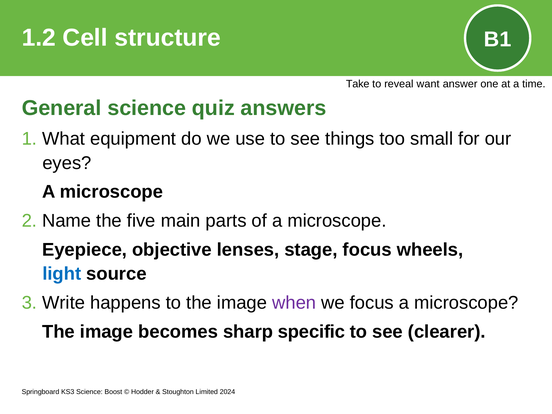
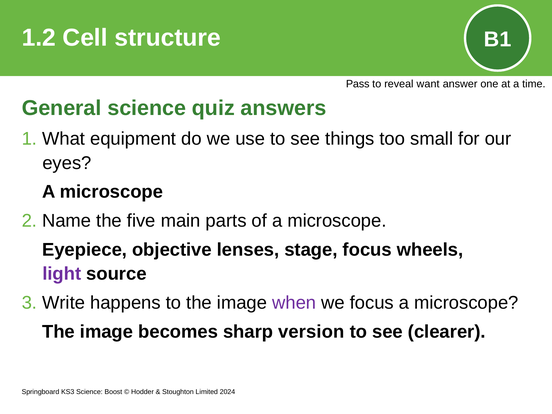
Take: Take -> Pass (358, 84)
light colour: blue -> purple (62, 274)
specific: specific -> version (311, 332)
